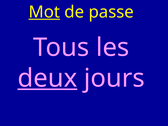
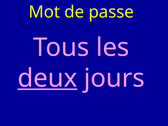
Mot underline: present -> none (44, 12)
